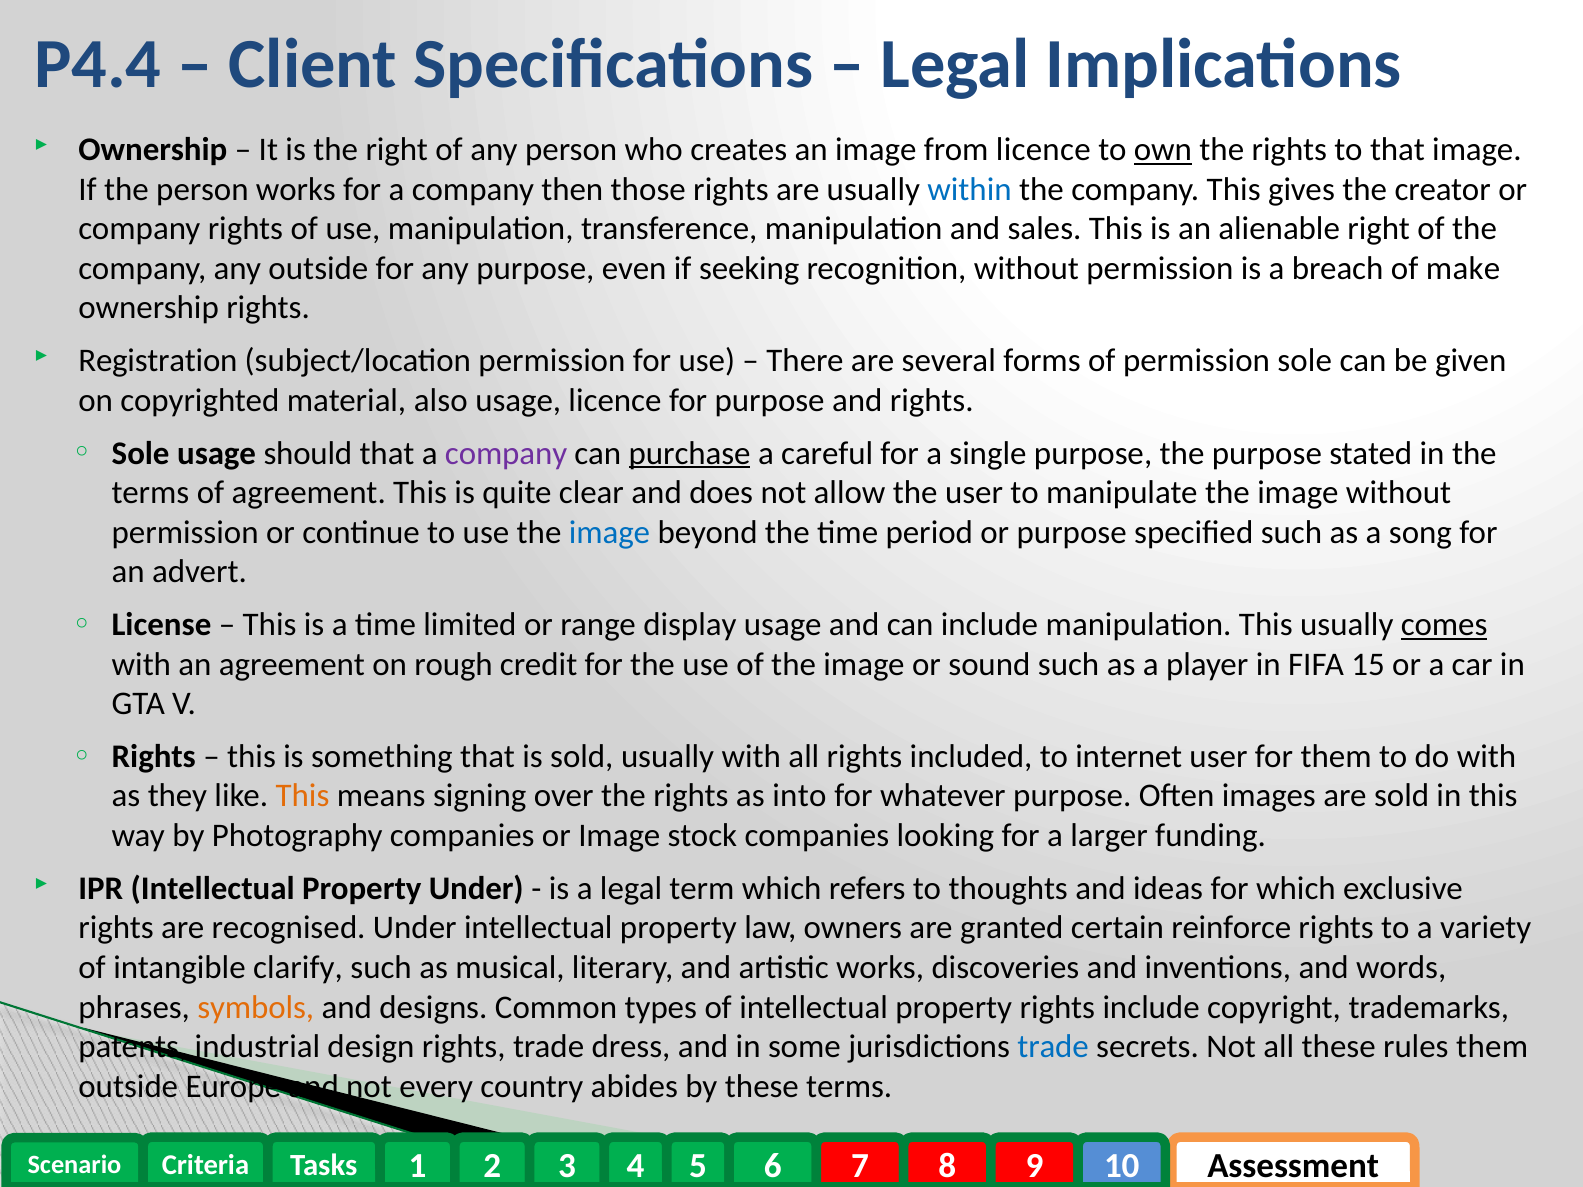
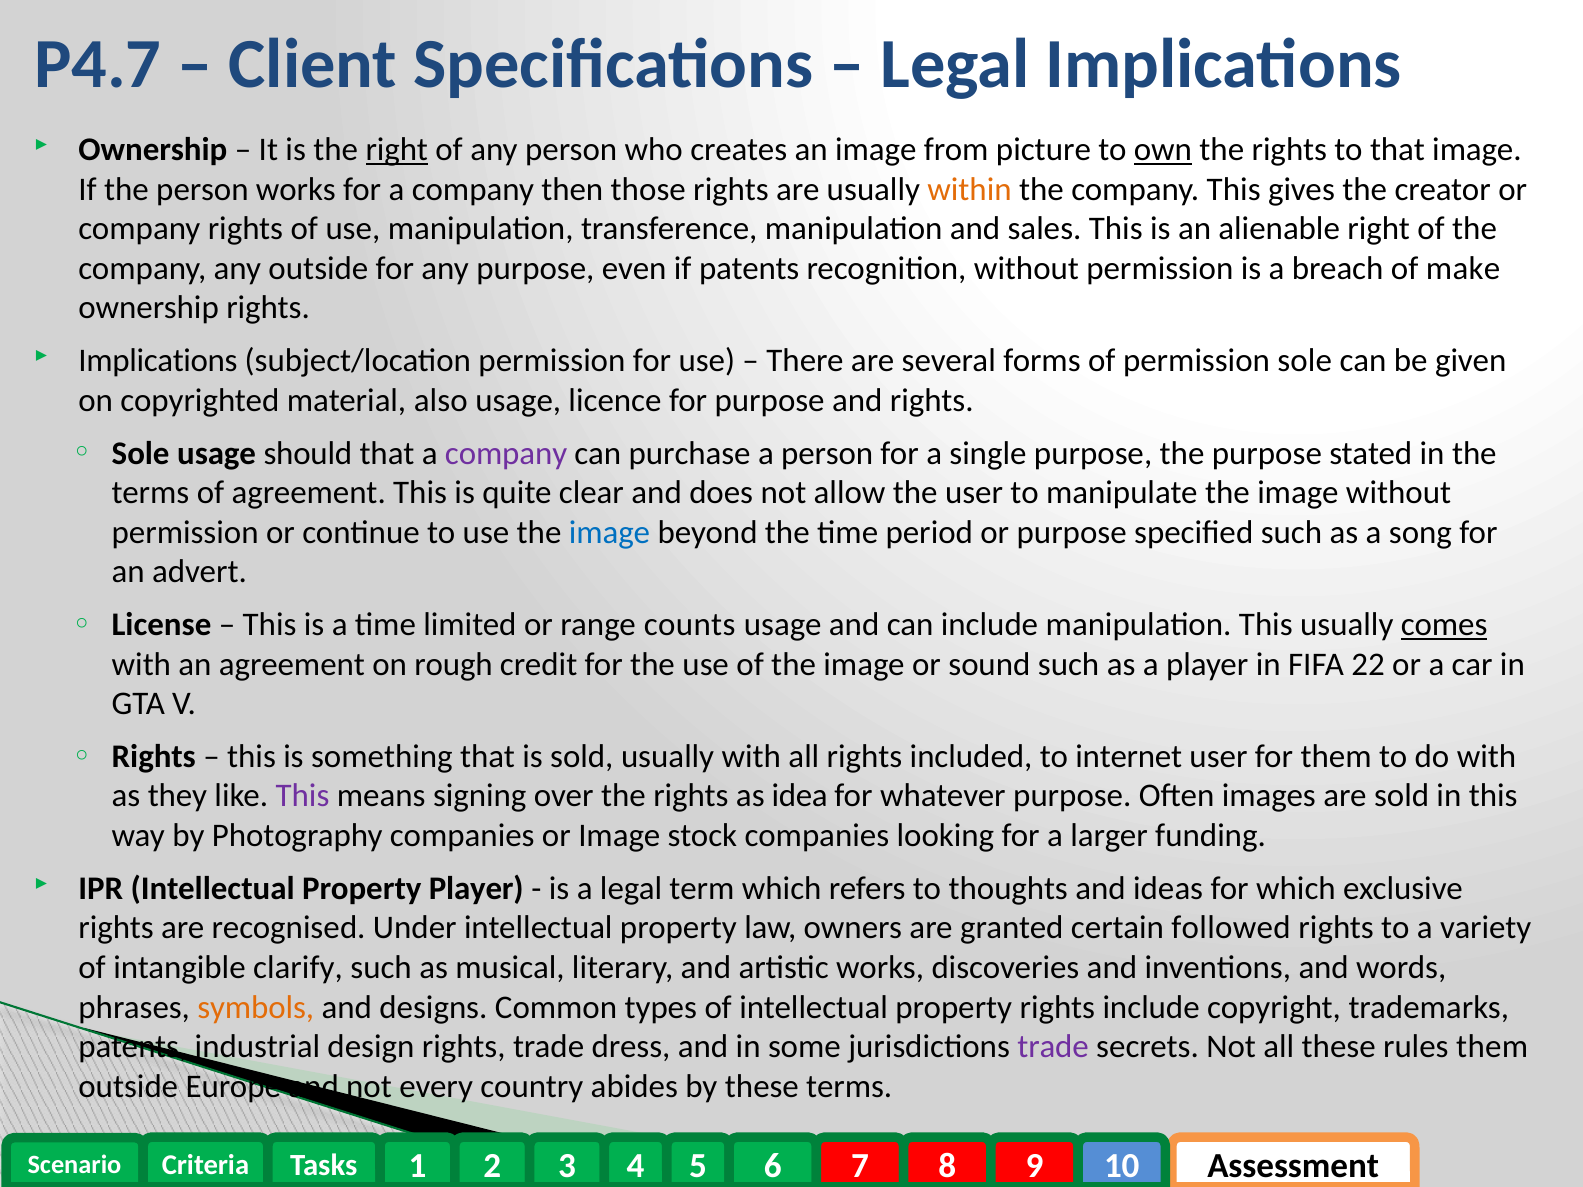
P4.4: P4.4 -> P4.7 (98, 64)
right underline: none -> present (397, 150)
from licence: licence -> picture (1043, 150)
within colour: blue -> orange (970, 189)
if seeking: seeking -> patents (749, 269)
Registration: Registration -> Implications (158, 361)
purchase underline: present -> none (690, 453)
a careful: careful -> person (827, 453)
display: display -> counts (690, 625)
15: 15 -> 22 (1368, 664)
This colour: orange -> purple (302, 796)
into: into -> idea (800, 796)
Property Under: Under -> Player (476, 889)
reinforce: reinforce -> followed (1231, 928)
trade colour: blue -> purple (1053, 1047)
